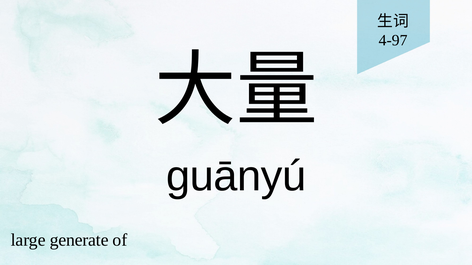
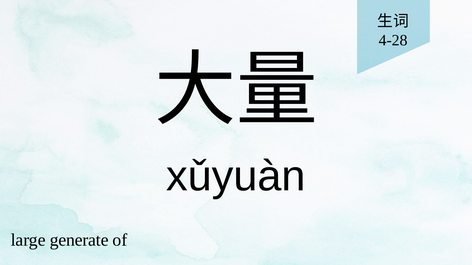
4-97: 4-97 -> 4-28 (393, 40)
guānyú: guānyú -> xǔyuàn (236, 176)
